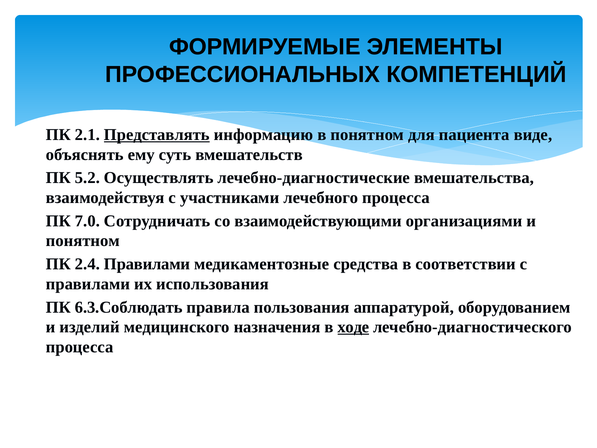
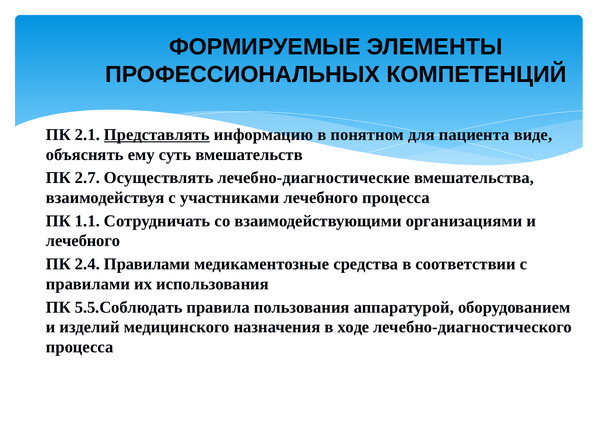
5.2: 5.2 -> 2.7 (87, 178)
7.0: 7.0 -> 1.1 (87, 221)
понятном: понятном -> лечебного (83, 241)
6.3.Соблюдать: 6.3.Соблюдать -> 5.5.Соблюдать (129, 307)
ходе underline: present -> none (353, 327)
